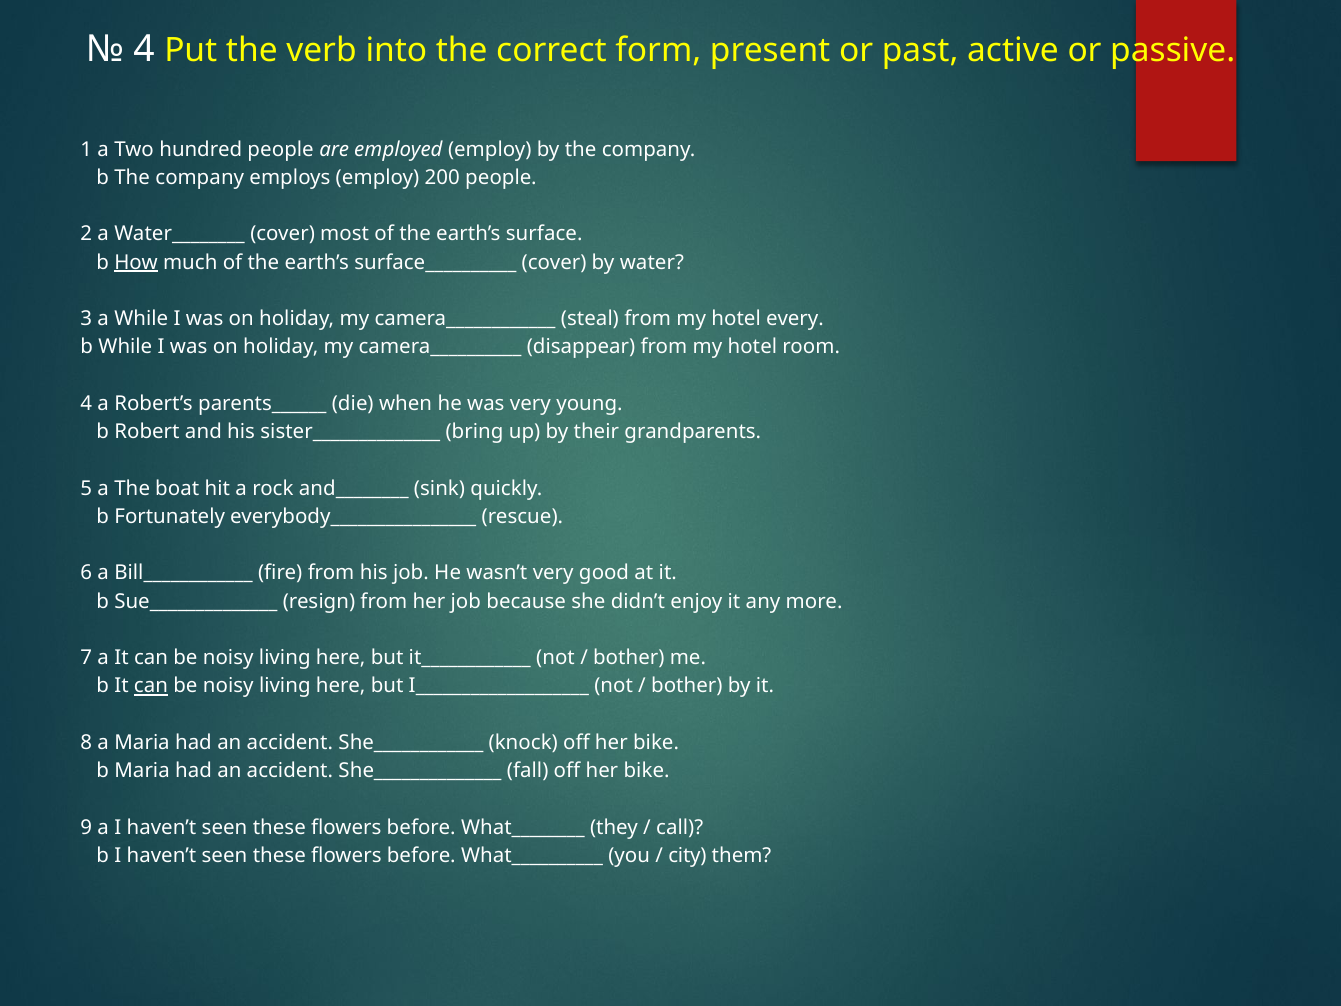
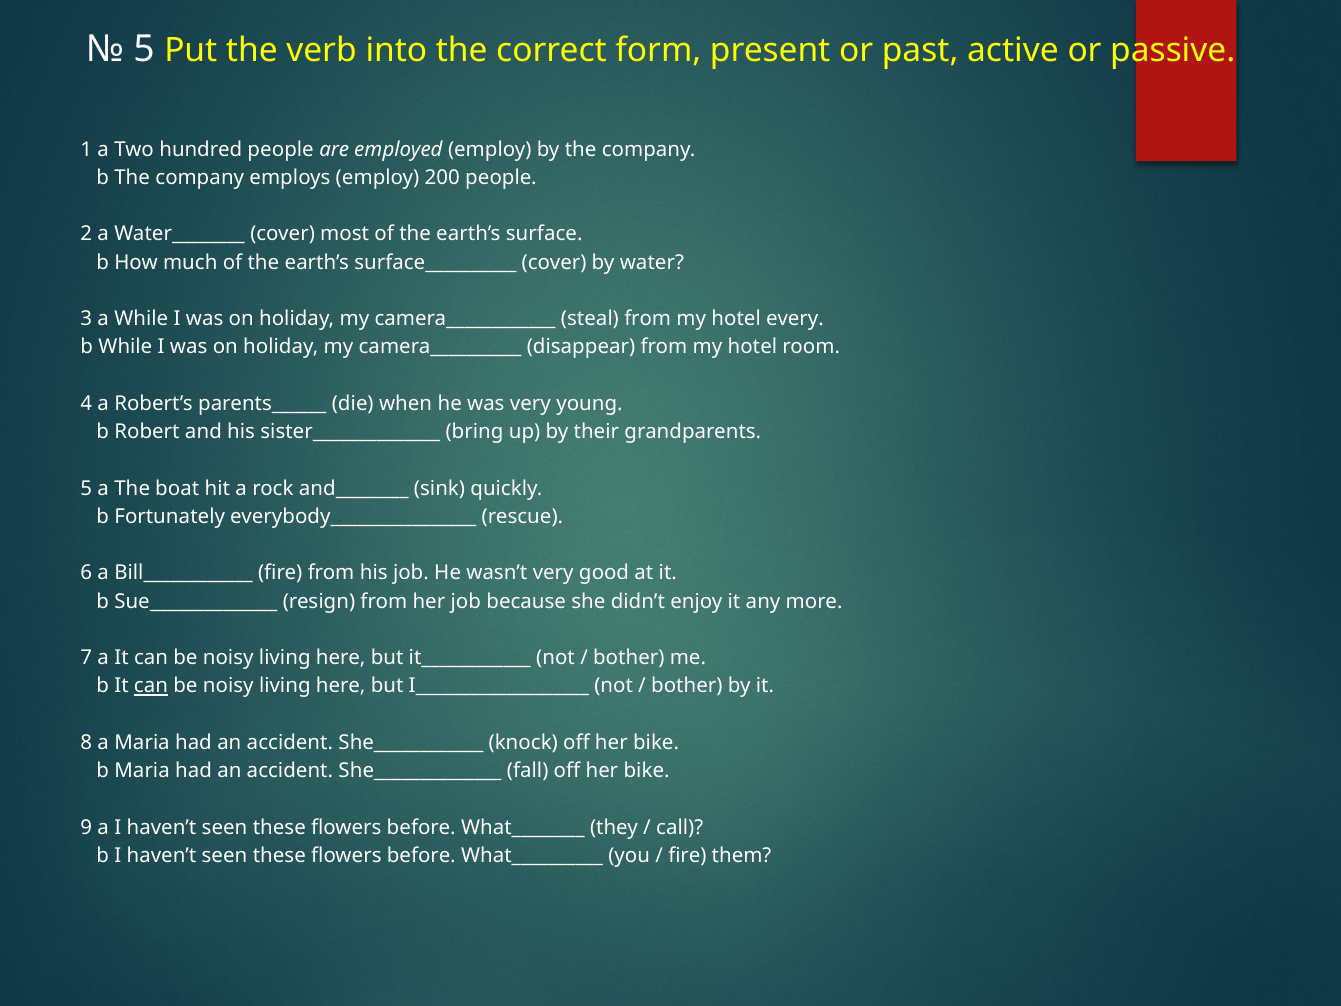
4: 4 -> 5 (144, 49)
How underline: present -> none (136, 262)
city: city -> fire (687, 855)
